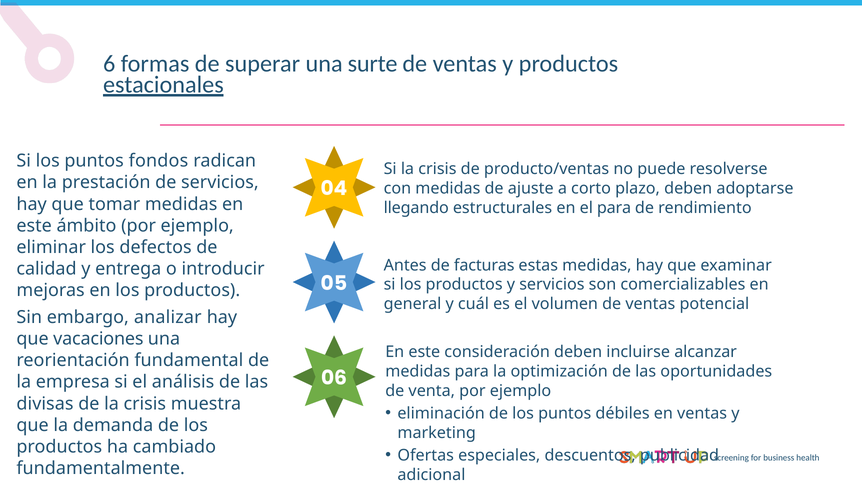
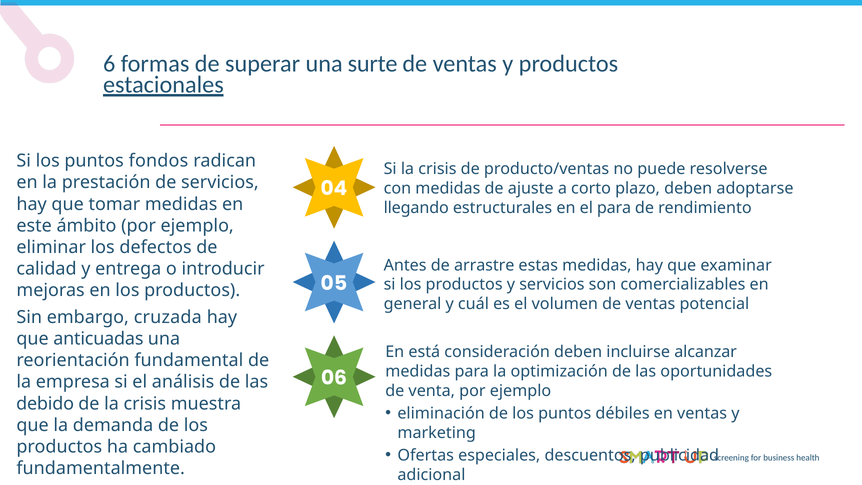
facturas: facturas -> arrastre (484, 265)
analizar: analizar -> cruzada (168, 317)
vacaciones: vacaciones -> anticuadas (98, 339)
este: este -> está (424, 352)
divisas: divisas -> debido (45, 403)
